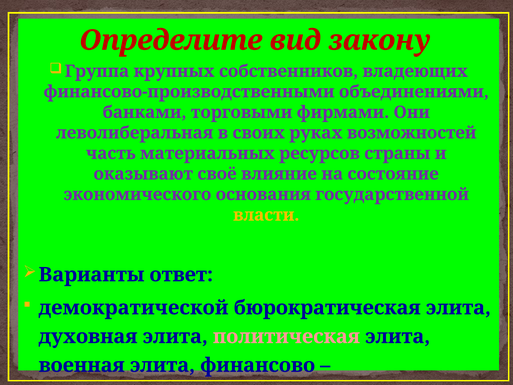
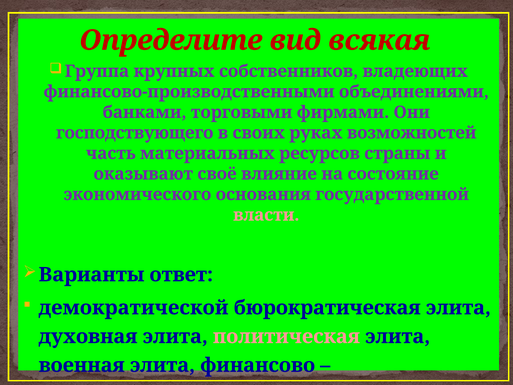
закону: закону -> всякая (379, 40)
леволиберальная: леволиберальная -> господствующего (135, 133)
власти colour: yellow -> pink (266, 215)
